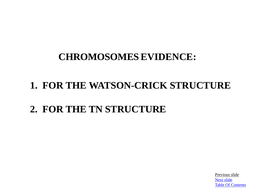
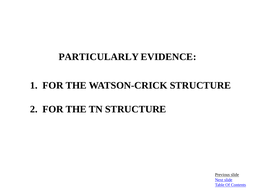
CHROMOSOMES: CHROMOSOMES -> PARTICULARLY (99, 57)
